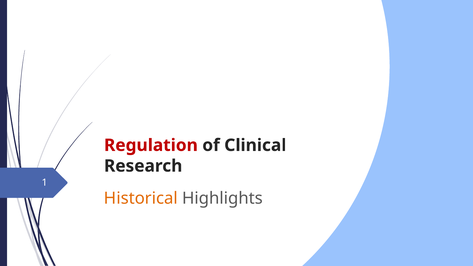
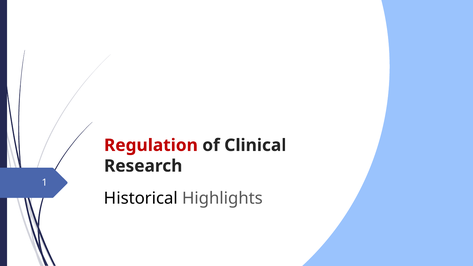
Historical colour: orange -> black (141, 198)
